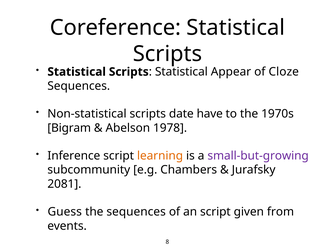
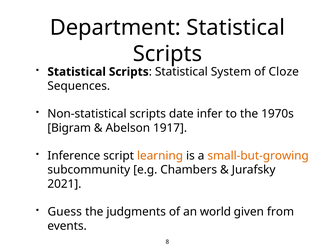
Coreference: Coreference -> Department (115, 28)
Appear: Appear -> System (231, 72)
have: have -> infer (210, 114)
1978: 1978 -> 1917 (170, 128)
small-but-growing colour: purple -> orange (258, 156)
2081: 2081 -> 2021 (64, 184)
the sequences: sequences -> judgments (136, 212)
an script: script -> world (215, 212)
